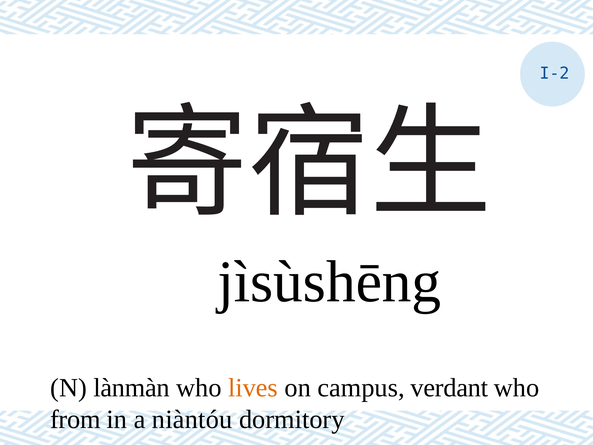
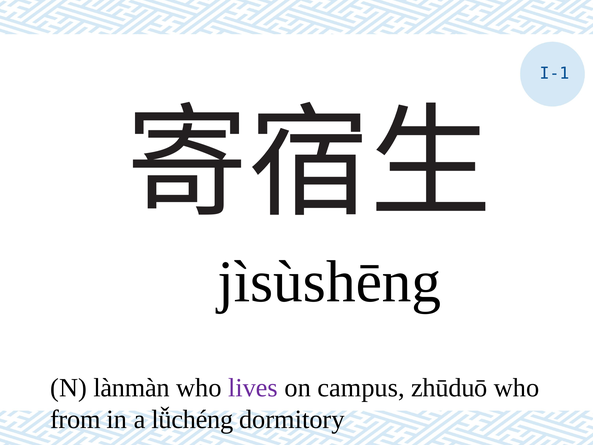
I-2: I-2 -> I-1 (554, 73)
lives colour: orange -> purple (253, 388)
verdant: verdant -> zhūduō (449, 388)
niàntóu: niàntóu -> lǚchéng (192, 419)
